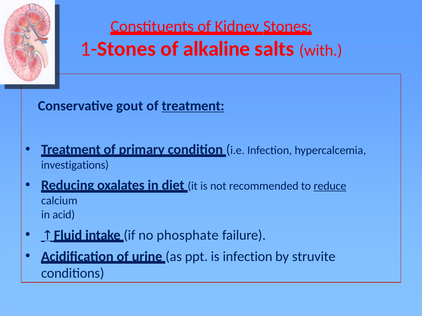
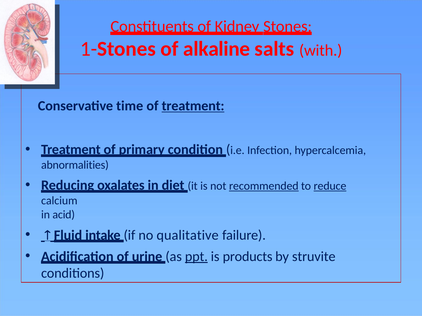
gout: gout -> time (130, 106)
investigations: investigations -> abnormalities (75, 165)
recommended underline: none -> present (264, 186)
phosphate: phosphate -> qualitative (188, 235)
ppt underline: none -> present (196, 257)
is infection: infection -> products (248, 257)
